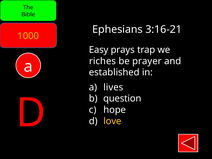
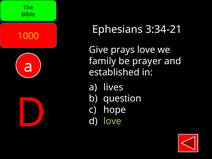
3:16-21: 3:16-21 -> 3:34-21 (164, 29)
Easy: Easy -> Give (99, 50)
prays trap: trap -> love (146, 50)
riches: riches -> family (103, 61)
love colour: yellow -> light green (112, 121)
